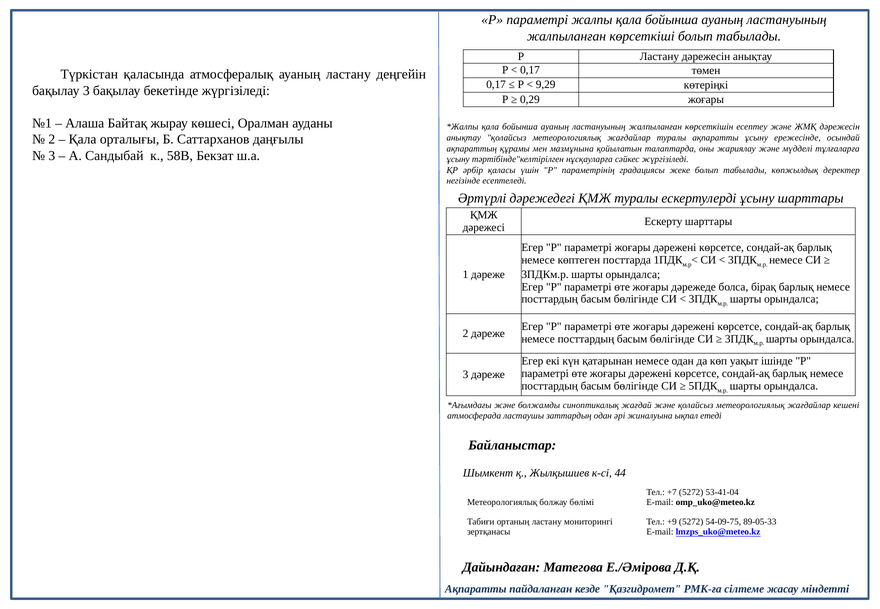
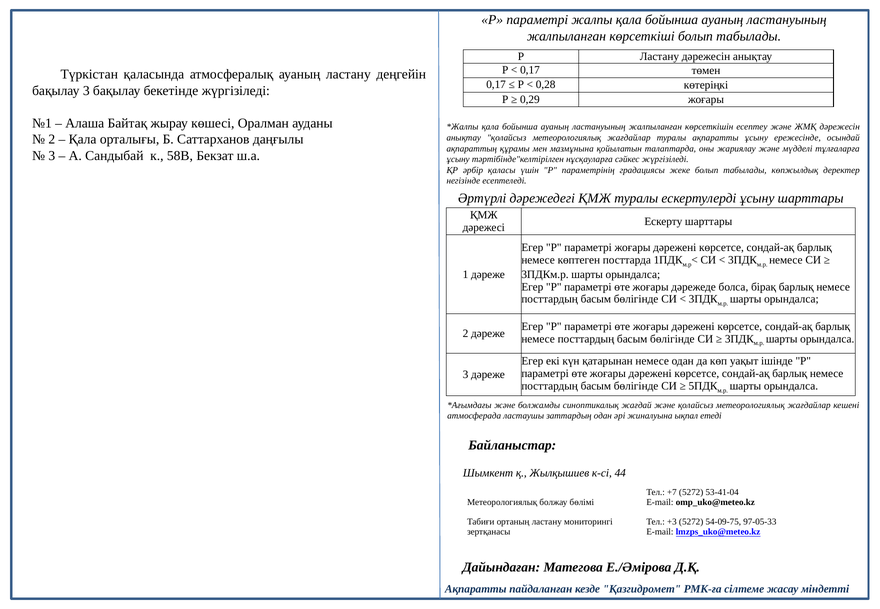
9,29: 9,29 -> 0,28 (546, 85)
+9: +9 -> +3 (672, 522)
89-05-33: 89-05-33 -> 97-05-33 (760, 522)
